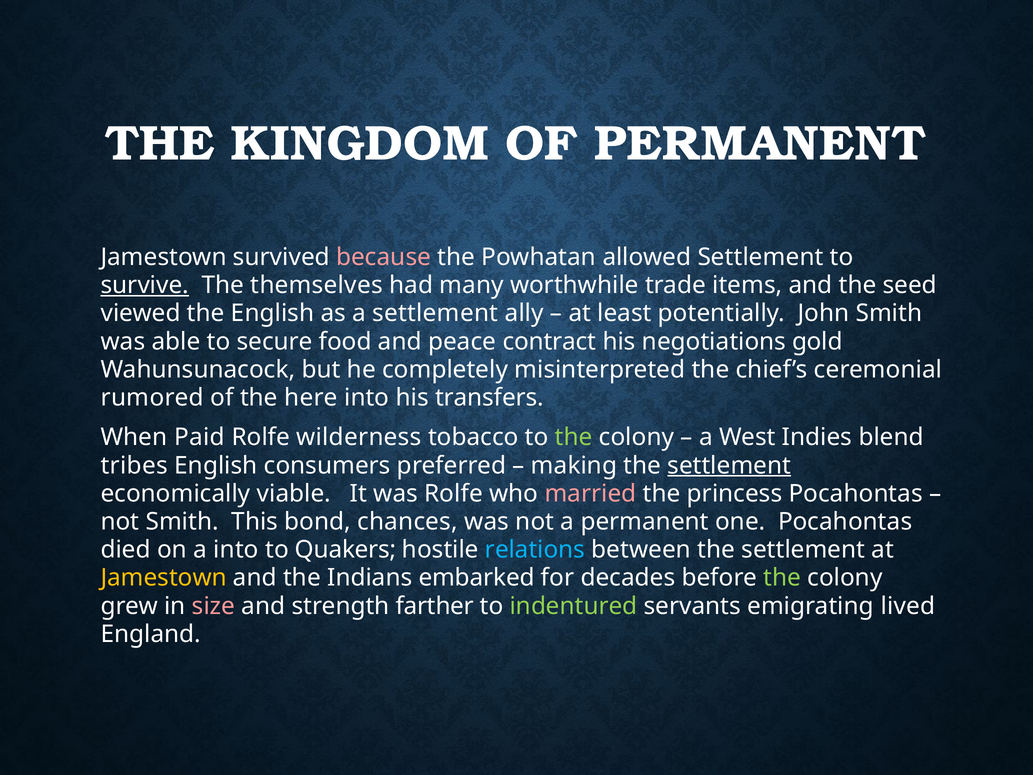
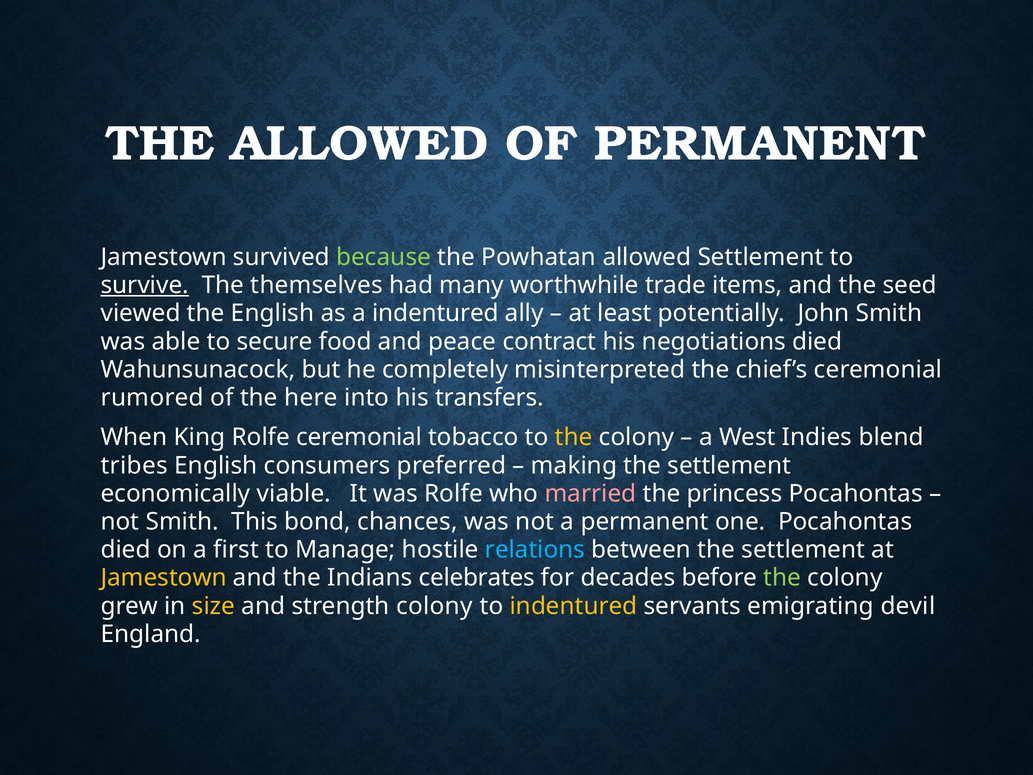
THE KINGDOM: KINGDOM -> ALLOWED (360, 143)
because colour: pink -> light green (384, 257)
a settlement: settlement -> indentured (435, 313)
negotiations gold: gold -> died (817, 341)
Paid: Paid -> King (199, 437)
Rolfe wilderness: wilderness -> ceremonial (359, 437)
the colour: light green -> yellow (574, 437)
settlement underline: present -> none (729, 465)
a into: into -> first (236, 550)
Quakers: Quakers -> Manage (345, 550)
embarked: embarked -> celebrates (477, 578)
size colour: pink -> yellow (214, 606)
strength farther: farther -> colony (435, 606)
indentured colour: light green -> yellow (574, 606)
lived: lived -> devil (908, 606)
